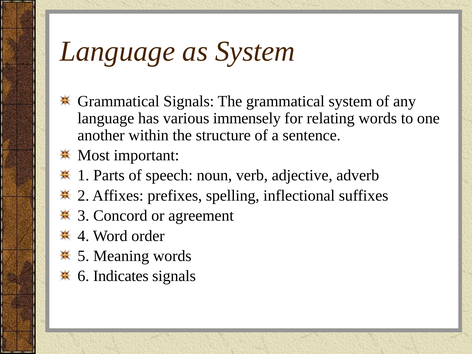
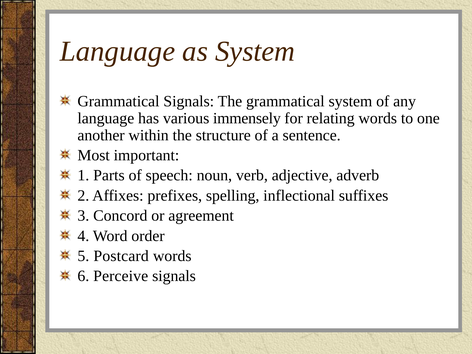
Meaning: Meaning -> Postcard (121, 256)
Indicates: Indicates -> Perceive (121, 276)
